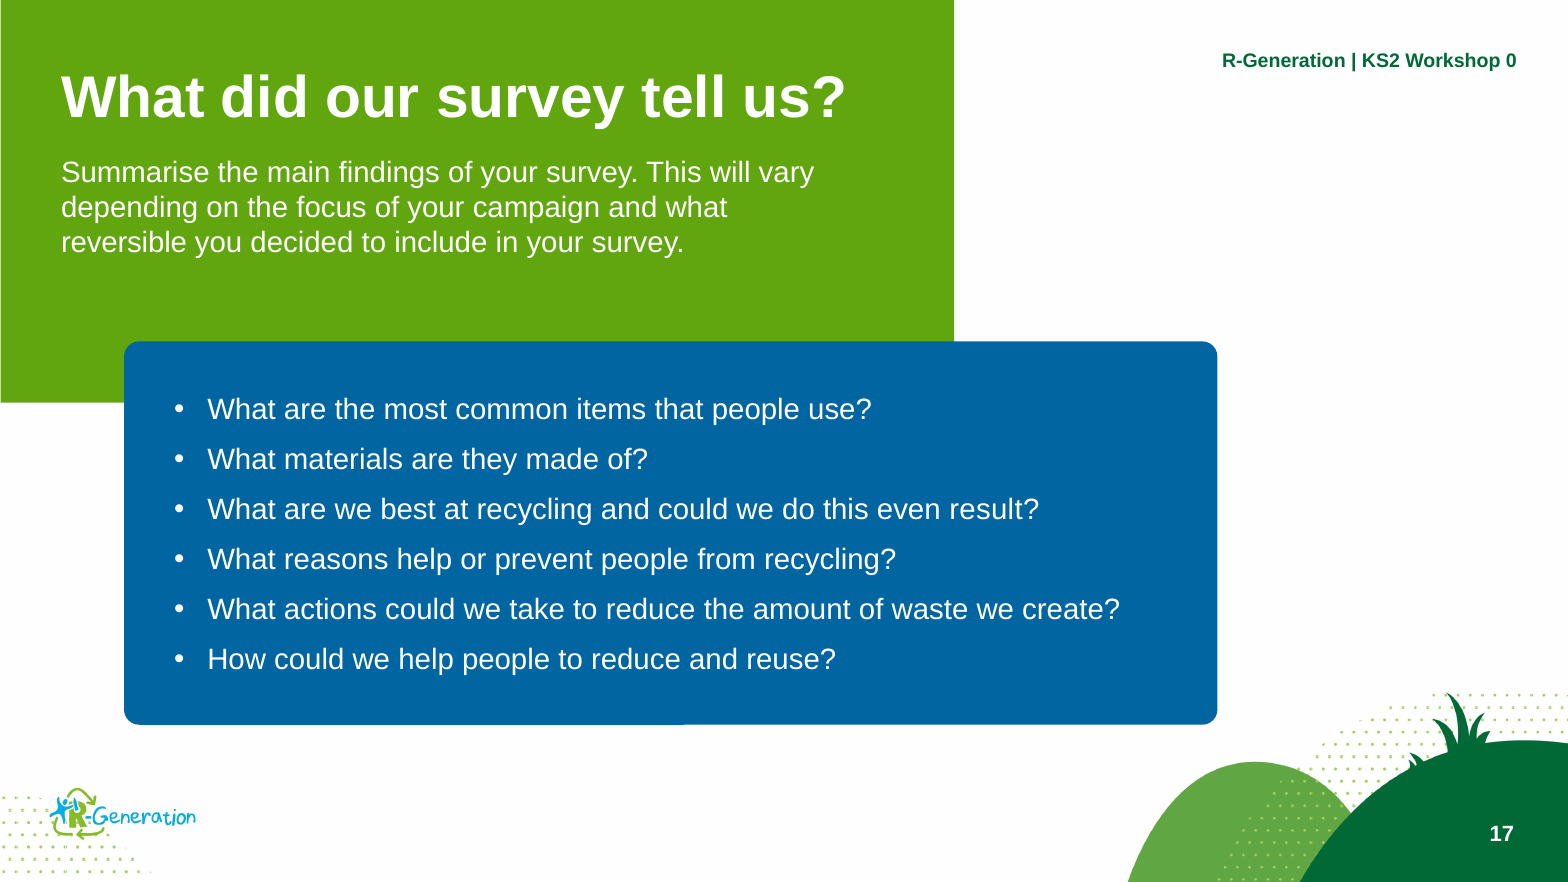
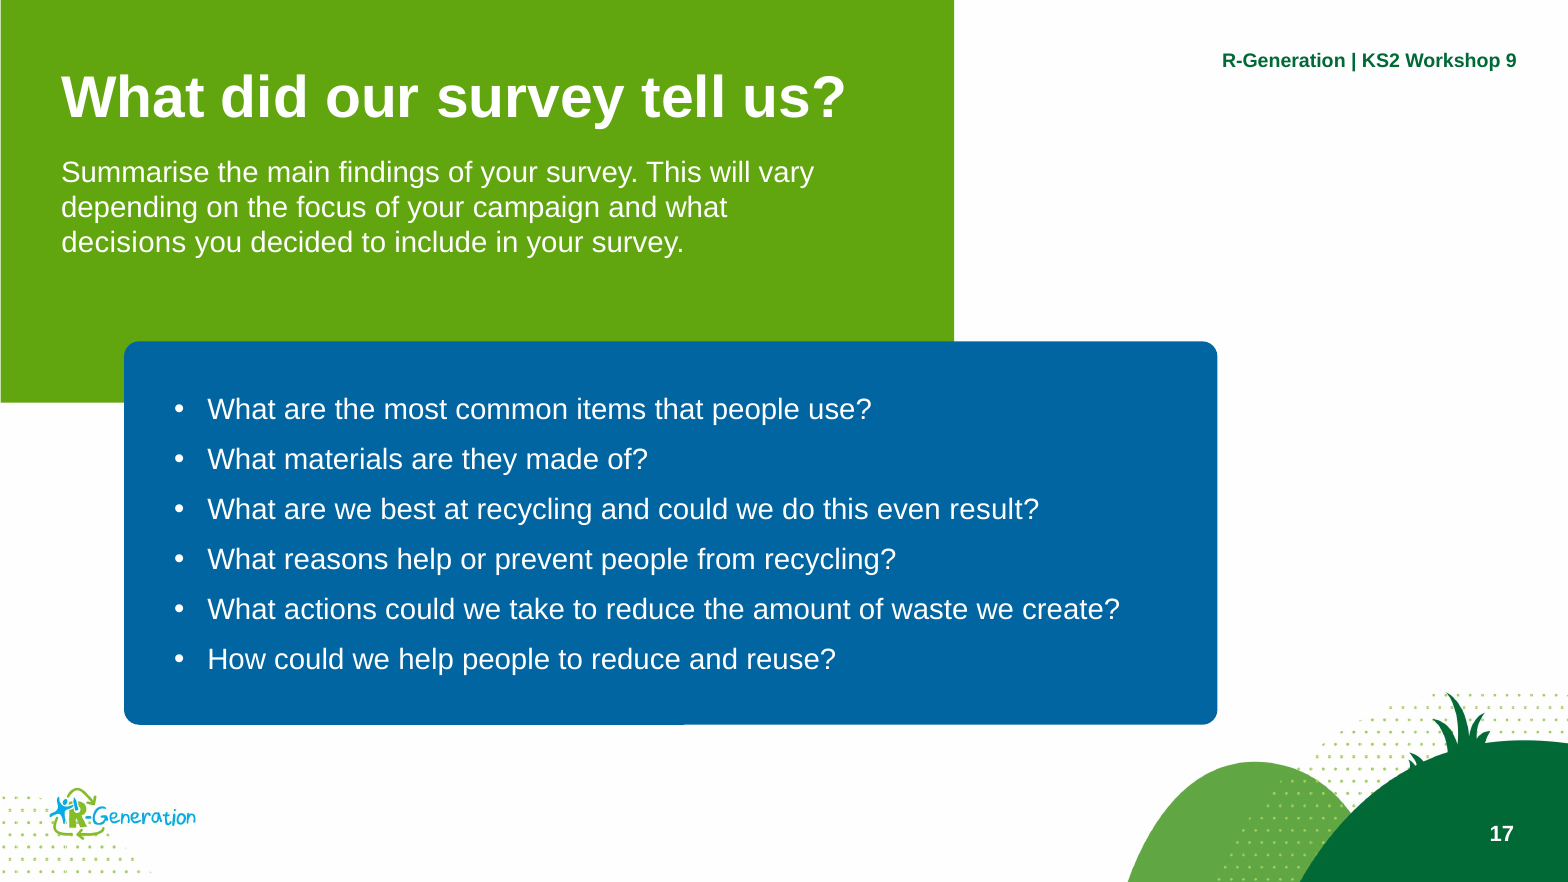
0: 0 -> 9 (1511, 61)
reversible: reversible -> decisions (124, 243)
